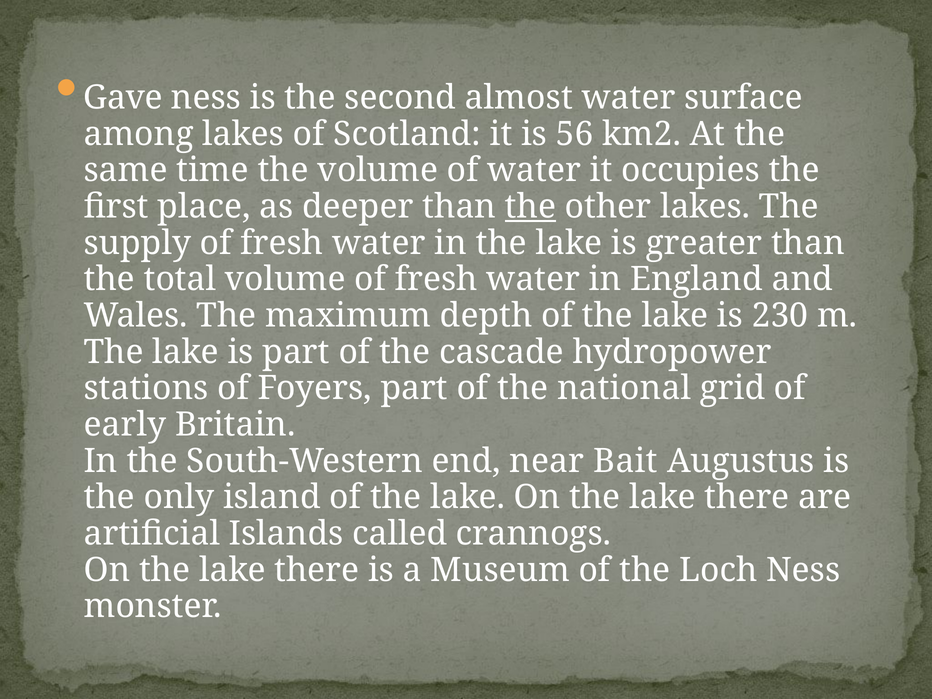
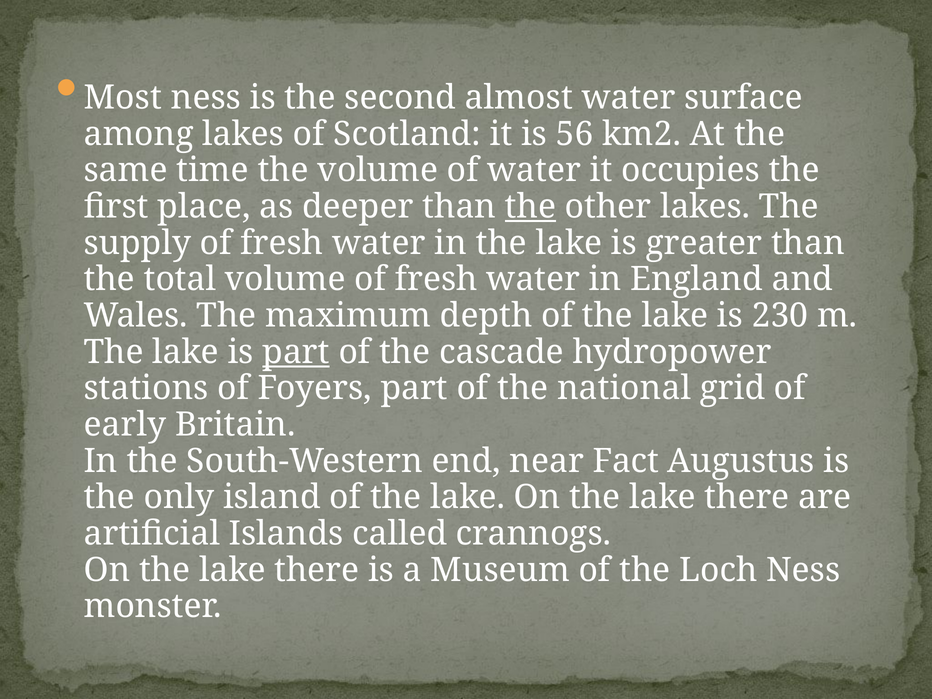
Gave: Gave -> Most (123, 98)
part underline: none -> present (296, 352)
Bait: Bait -> Fact (626, 461)
